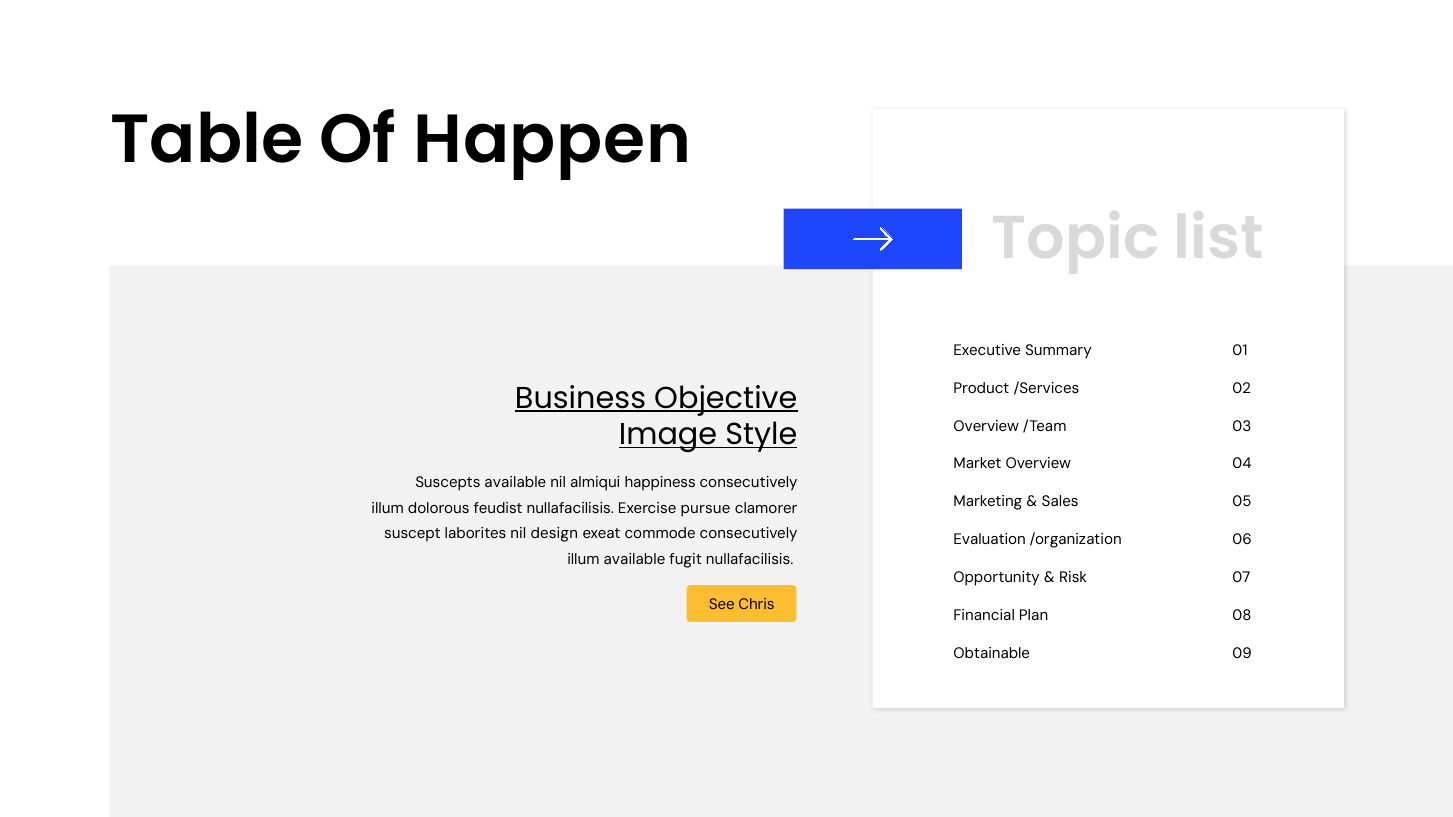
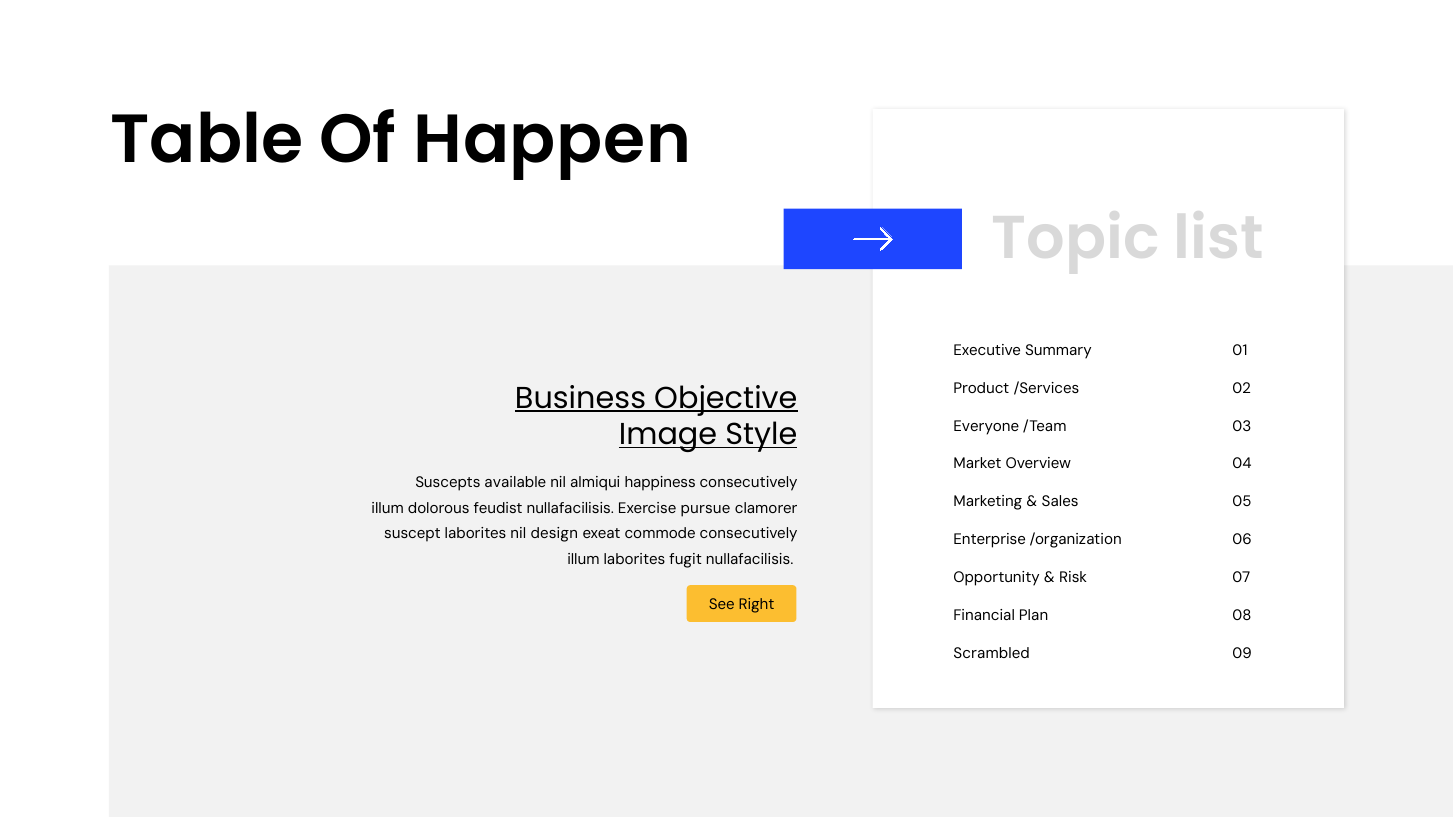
Overview: Overview -> Everyone (986, 426)
Evaluation: Evaluation -> Enterprise (990, 540)
illum available: available -> laborites (635, 560)
Chris: Chris -> Right (757, 605)
Obtainable: Obtainable -> Scrambled (992, 653)
